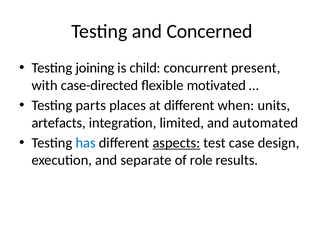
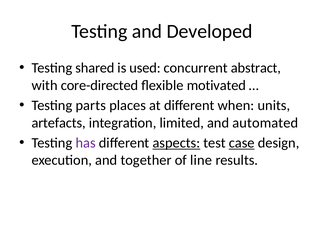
Concerned: Concerned -> Developed (209, 31)
joining: joining -> shared (95, 68)
child: child -> used (145, 68)
present: present -> abstract (256, 68)
case-directed: case-directed -> core-directed (100, 85)
has colour: blue -> purple (86, 143)
case underline: none -> present (242, 143)
separate: separate -> together (146, 160)
role: role -> line (201, 160)
